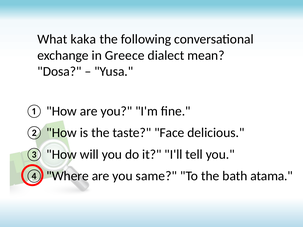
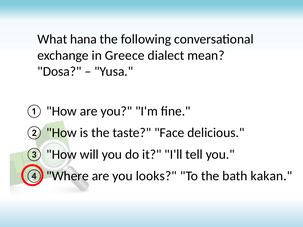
kaka: kaka -> hana (83, 39)
same: same -> looks (156, 176)
atama: atama -> kakan (271, 176)
